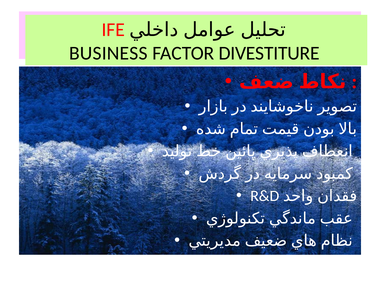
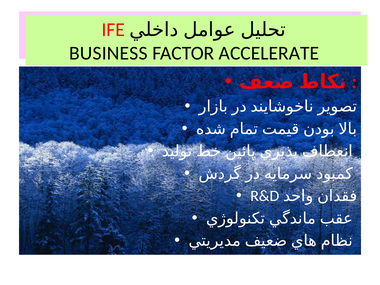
DIVESTITURE: DIVESTITURE -> ACCELERATE (269, 53)
